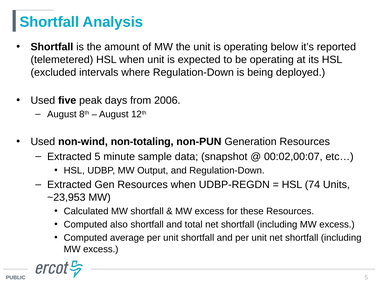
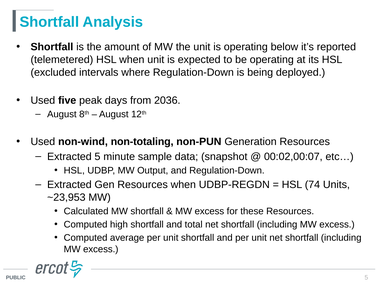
2006: 2006 -> 2036 (167, 100)
also: also -> high (119, 224)
